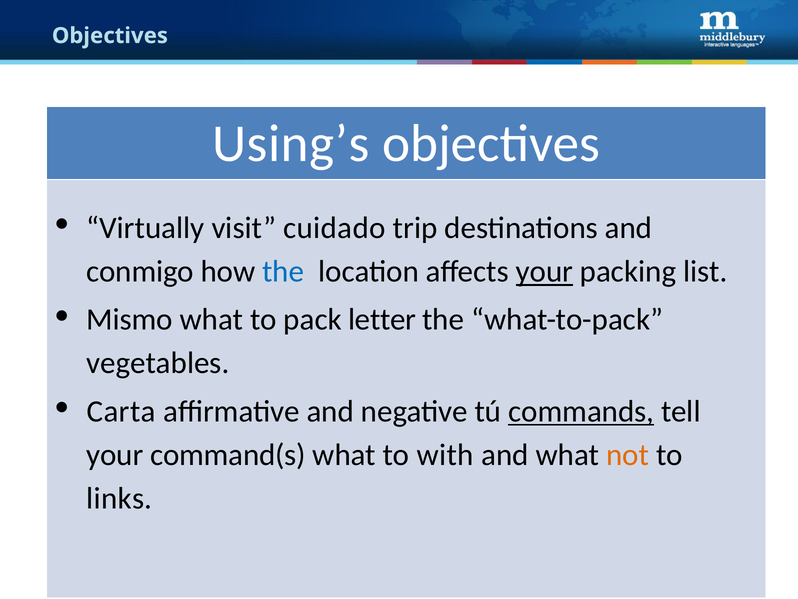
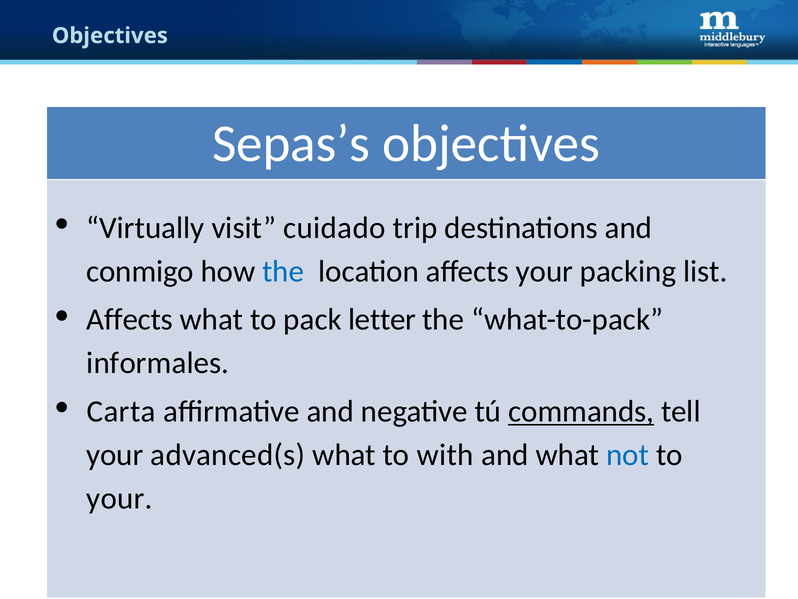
Using’s: Using’s -> Sepas’s (291, 144)
your underline: present -> none (544, 271)
Mismo: Mismo -> Affects (130, 319)
vegetables: vegetables -> informales (158, 363)
command(s: command(s -> advanced(s (228, 455)
not colour: orange -> blue (628, 455)
links: links -> your (119, 498)
